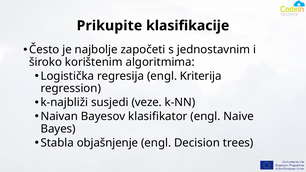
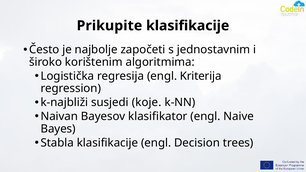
veze: veze -> koje (147, 102)
Stabla objašnjenje: objašnjenje -> klasifikacije (107, 143)
